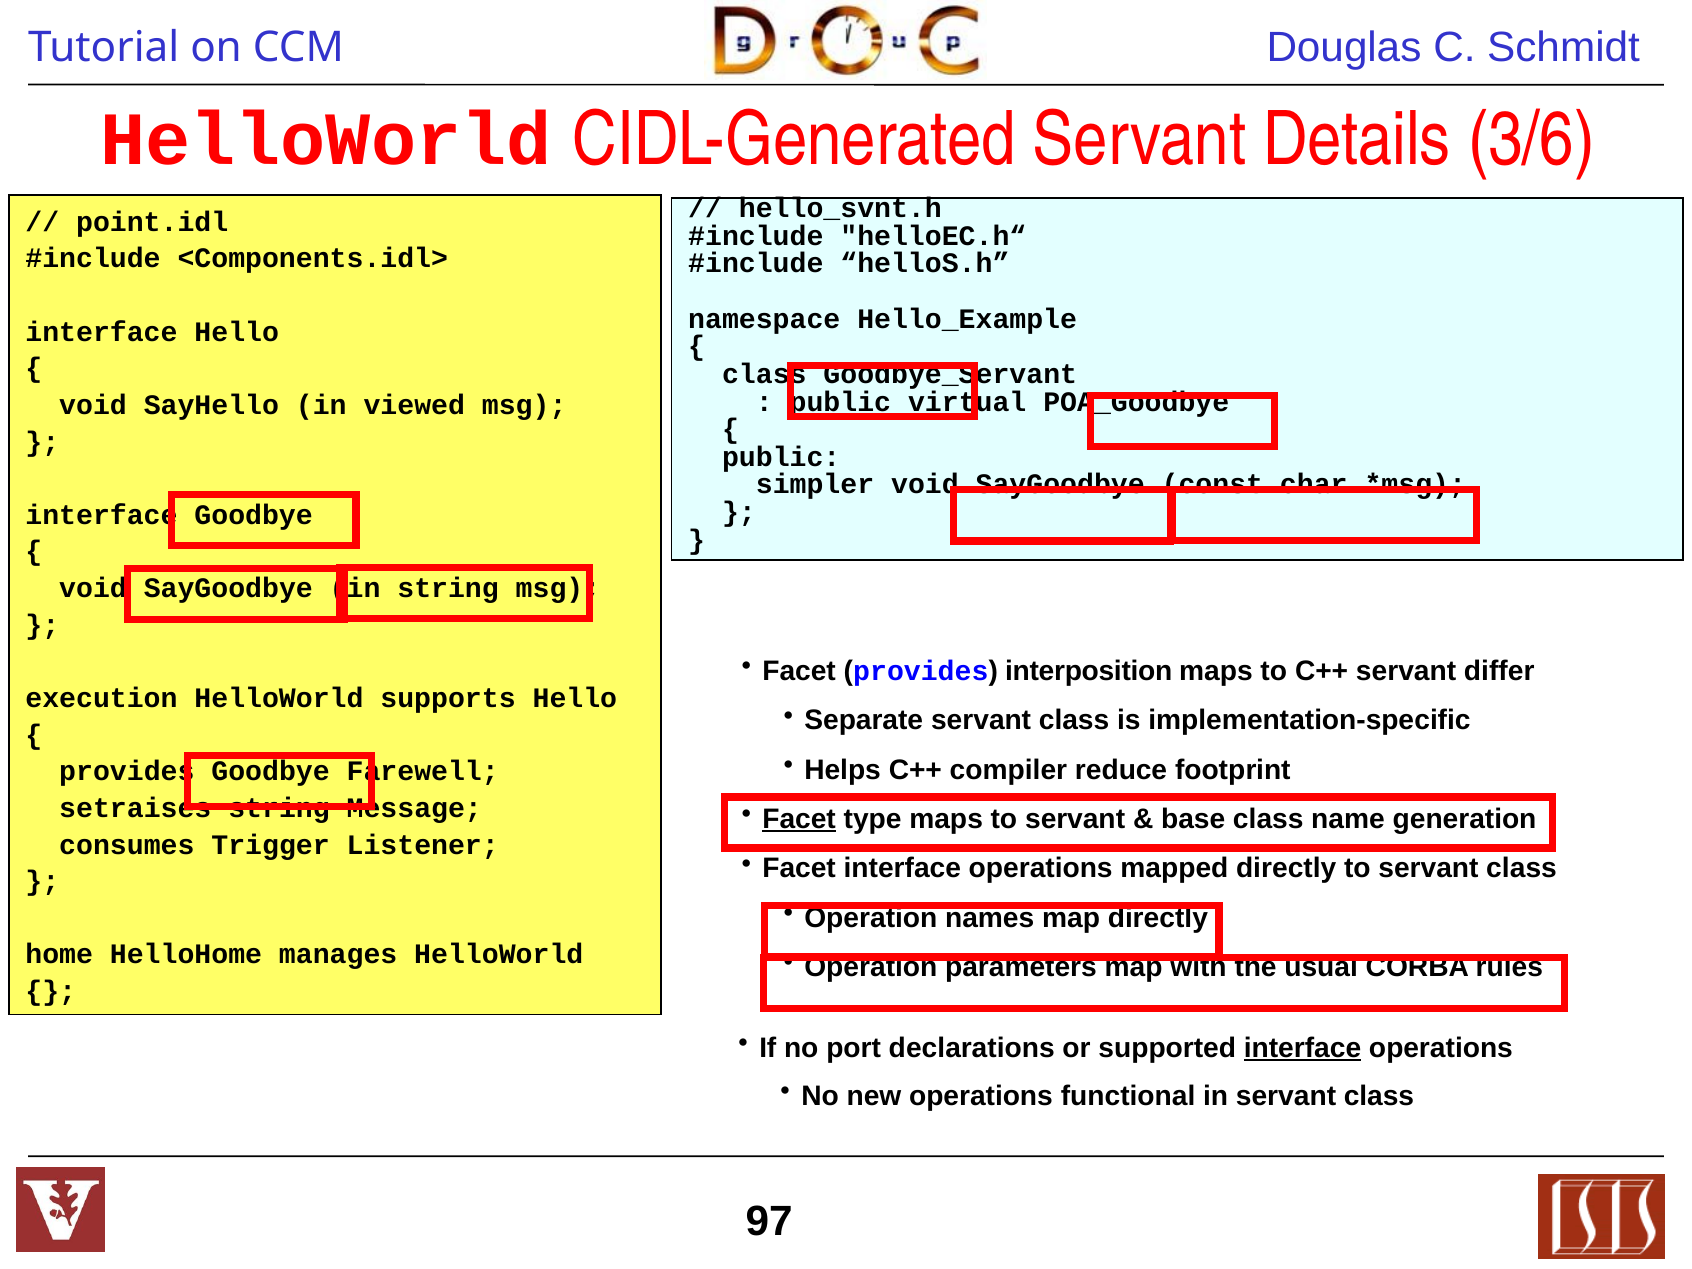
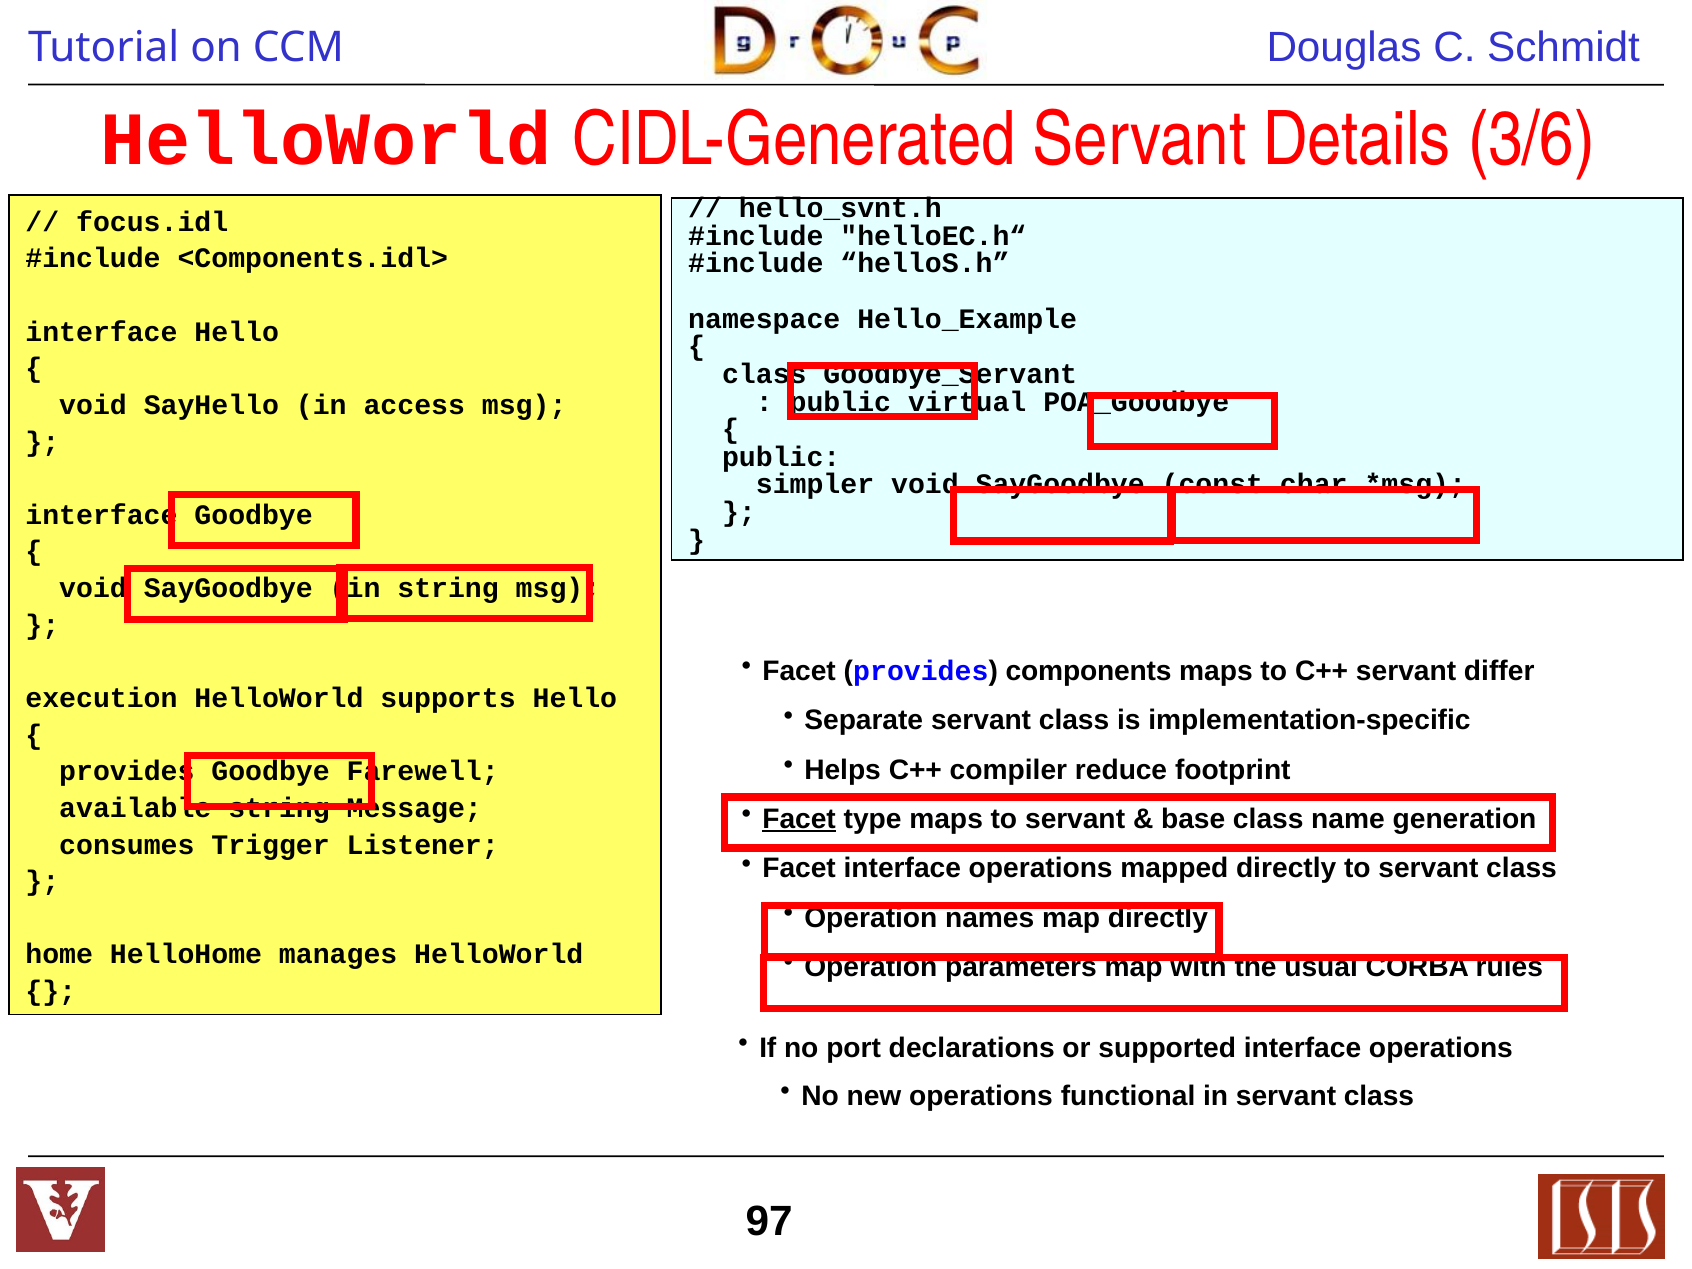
point.idl: point.idl -> focus.idl (152, 222)
viewed: viewed -> access (414, 405)
interposition: interposition -> components (1089, 671)
setraises: setraises -> available (135, 808)
interface underline: present -> none (1303, 1048)
